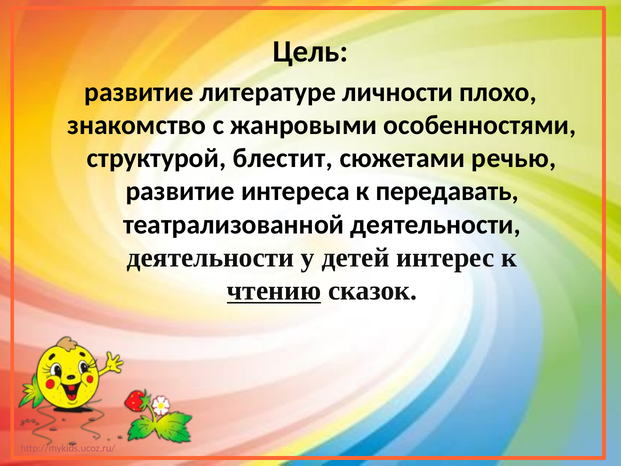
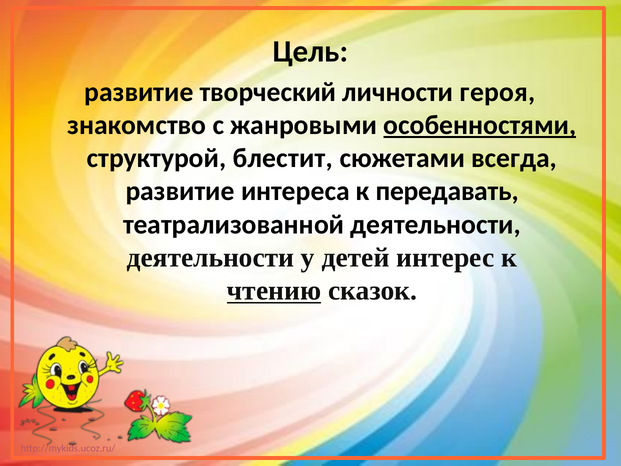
литературе: литературе -> творческий (268, 92)
плохо: плохо -> героя (498, 92)
особенностями underline: none -> present (480, 125)
речью: речью -> всегда (514, 158)
